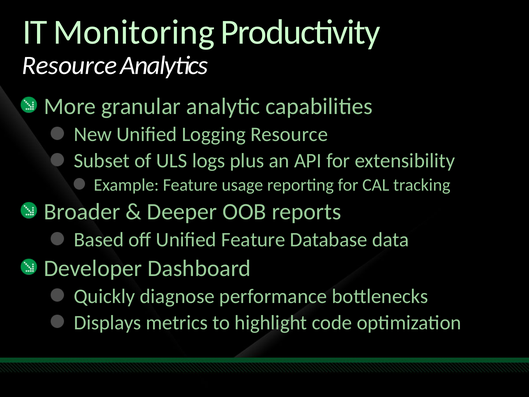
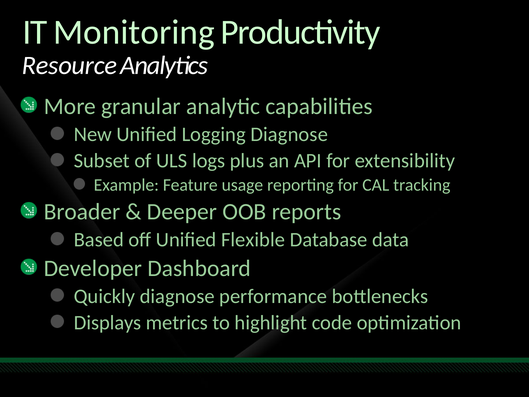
Logging Resource: Resource -> Diagnose (289, 134)
Unified Feature: Feature -> Flexible (253, 240)
